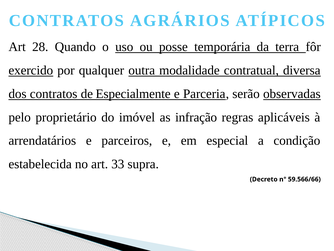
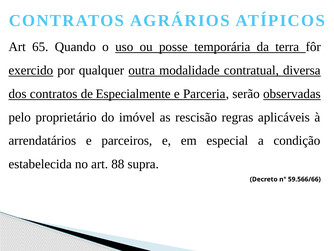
28: 28 -> 65 (40, 47)
infração: infração -> rescisão (196, 117)
33: 33 -> 88 (118, 164)
